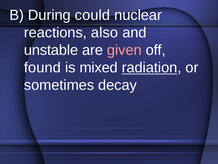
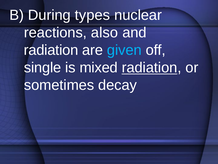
could: could -> types (92, 15)
unstable: unstable -> radiation (51, 50)
given colour: pink -> light blue (124, 50)
found: found -> single (43, 67)
